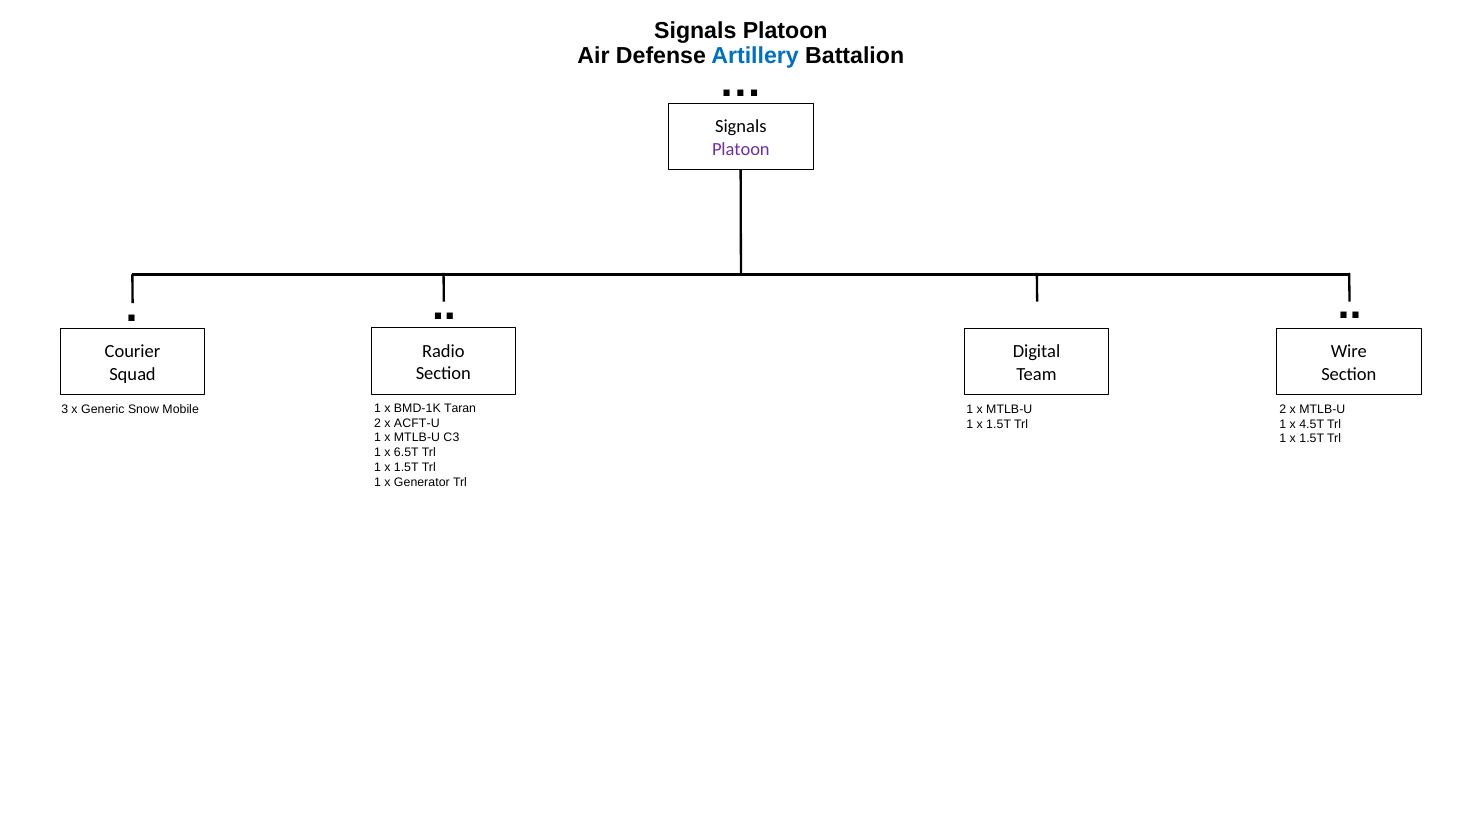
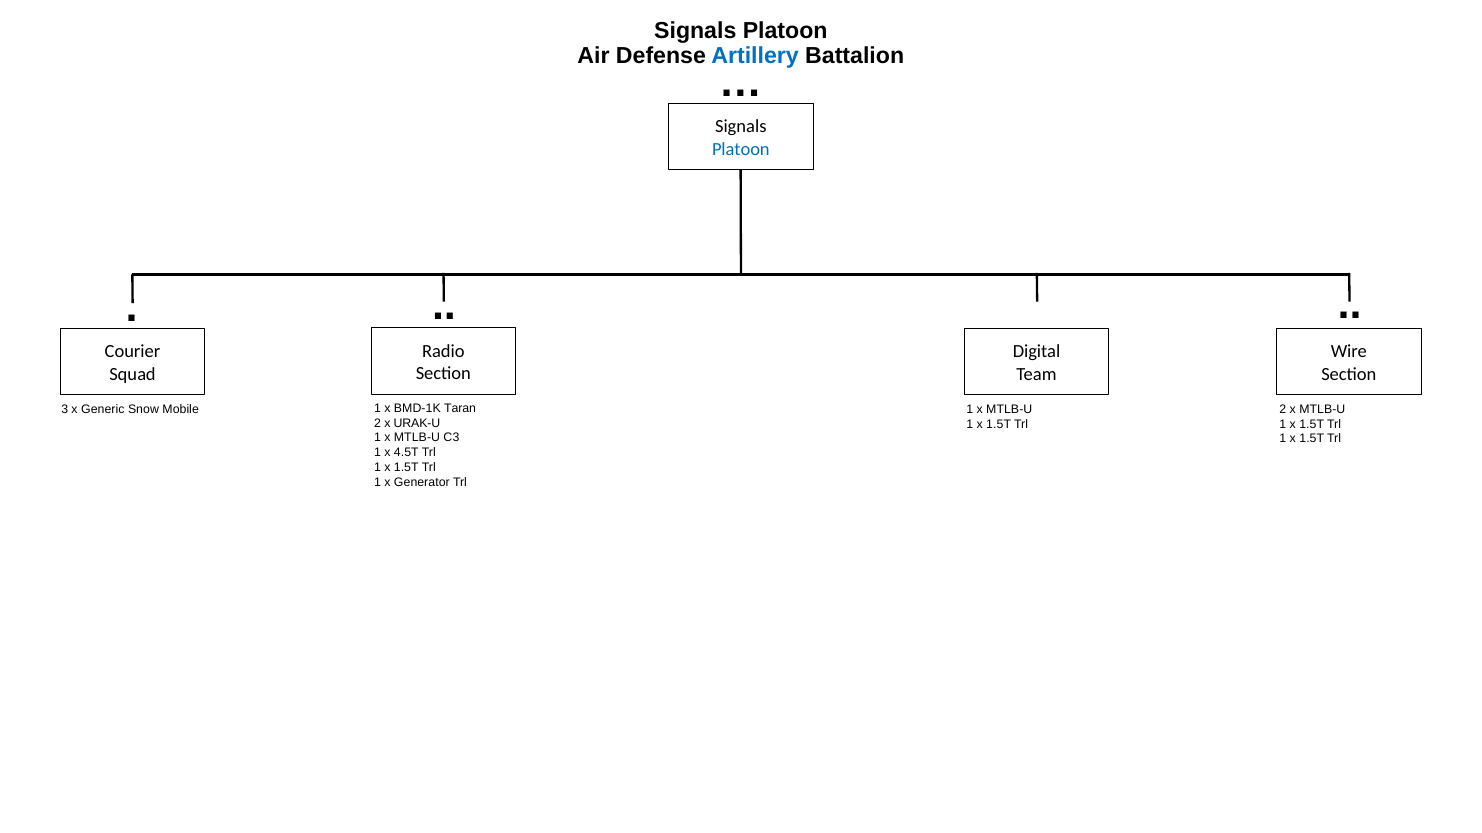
Platoon colour: purple -> blue (741, 149)
ACFT-U: ACFT-U -> URAK-U (417, 423)
4.5T: 4.5T -> 1.5T (1312, 424)
6.5T: 6.5T -> 4.5T (406, 453)
